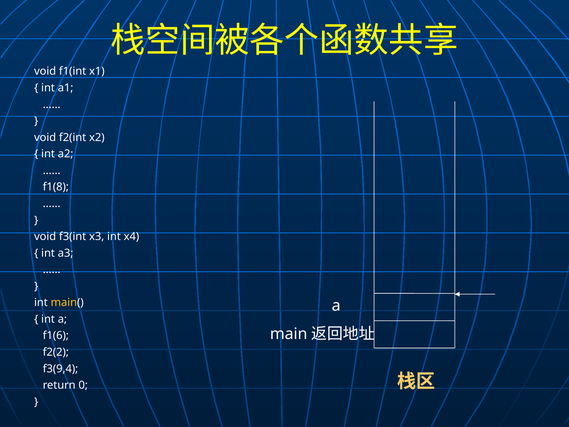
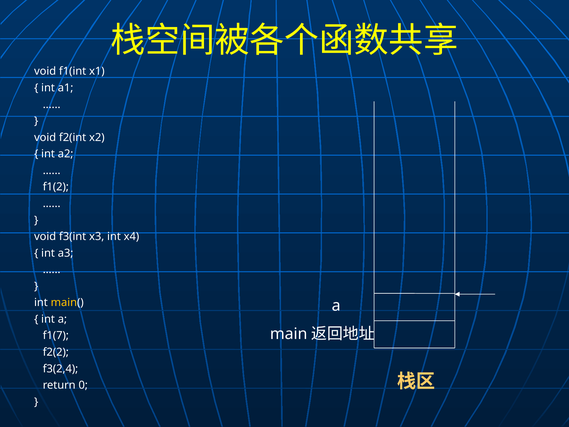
f1(8: f1(8 -> f1(2 (56, 187)
f1(6: f1(6 -> f1(7 (56, 335)
f3(9,4: f3(9,4 -> f3(2,4 (60, 368)
